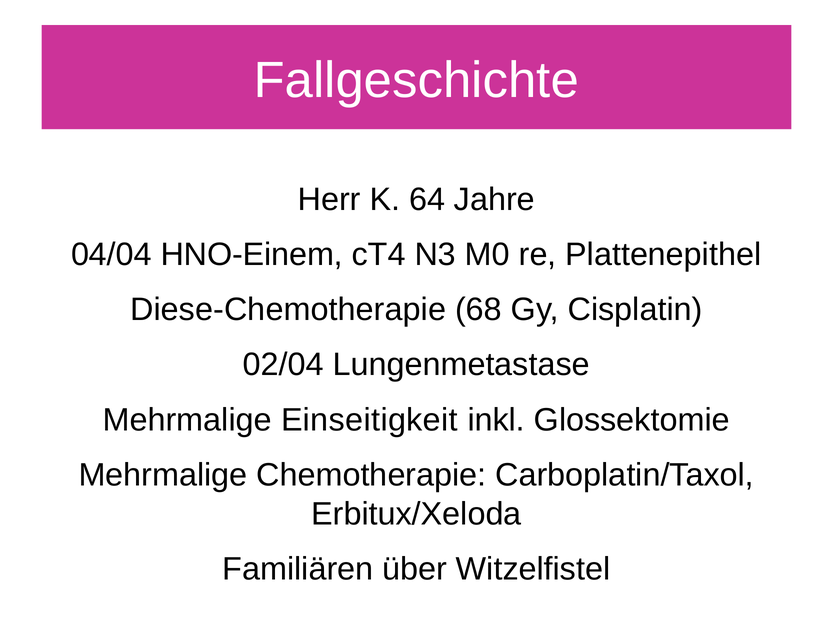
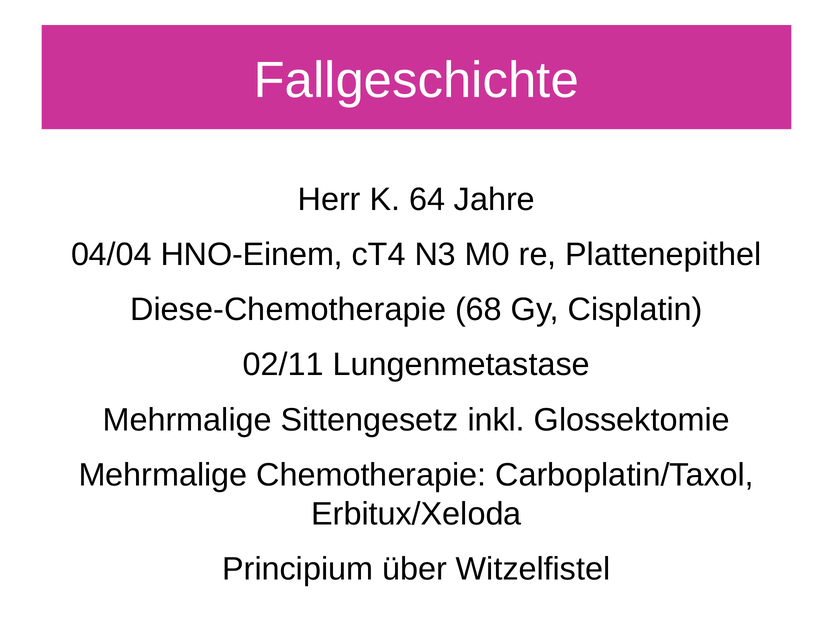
02/04: 02/04 -> 02/11 (283, 365)
Einseitigkeit: Einseitigkeit -> Sittengesetz (370, 420)
Familiären: Familiären -> Principium (298, 569)
